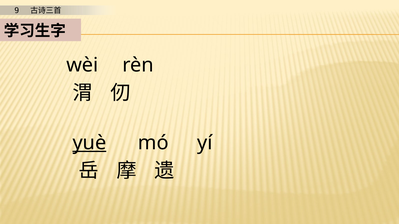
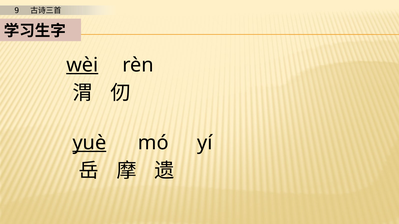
wèi underline: none -> present (82, 65)
